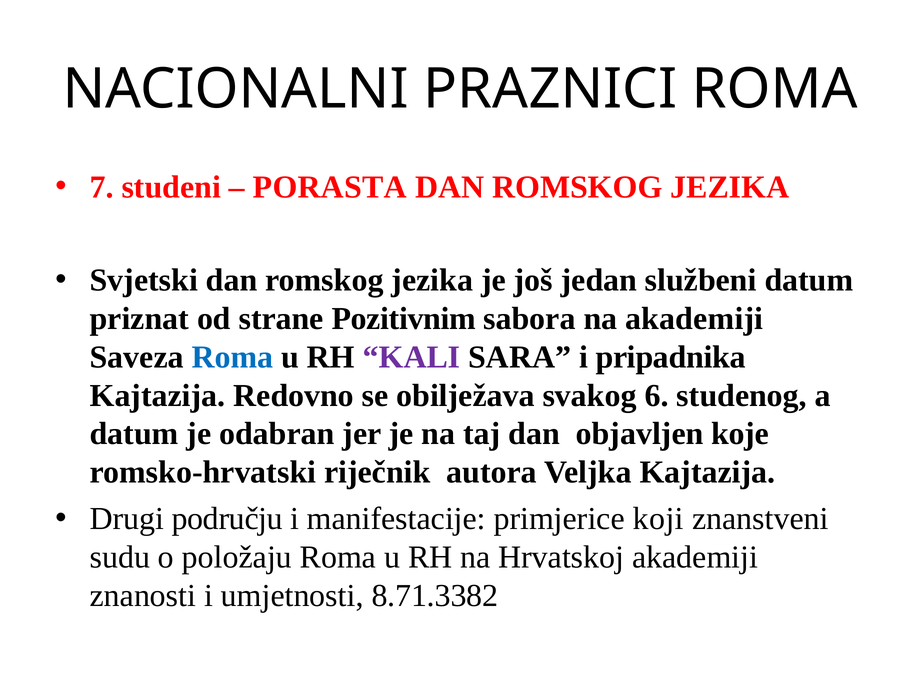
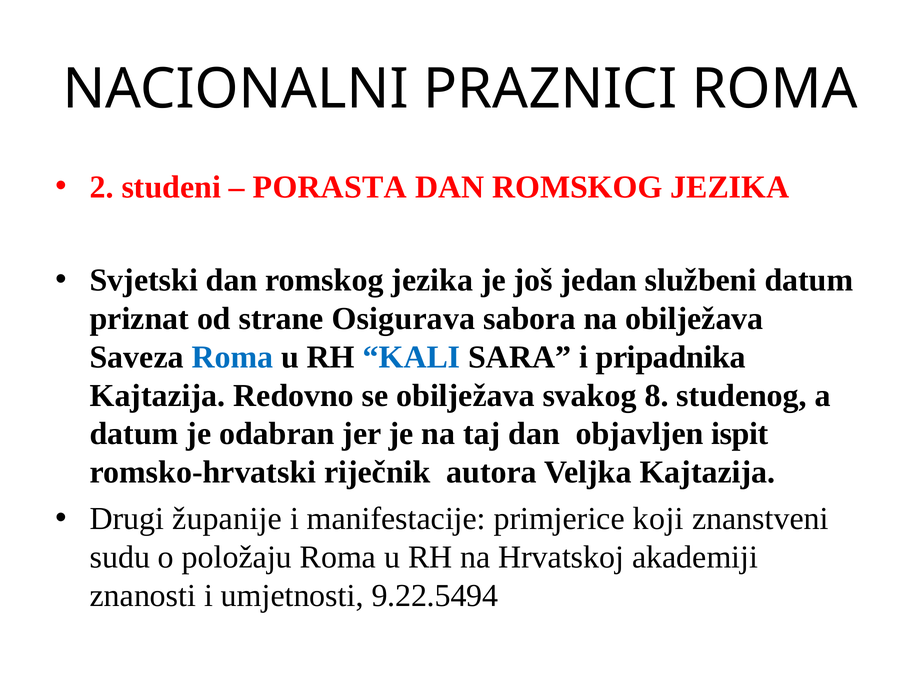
7: 7 -> 2 (102, 187)
Pozitivnim: Pozitivnim -> Osigurava (403, 319)
na akademiji: akademiji -> obilježava (694, 319)
KALI colour: purple -> blue (412, 357)
6: 6 -> 8 (657, 395)
koje: koje -> ispit (740, 434)
području: području -> županije (227, 519)
8.71.3382: 8.71.3382 -> 9.22.5494 (435, 595)
